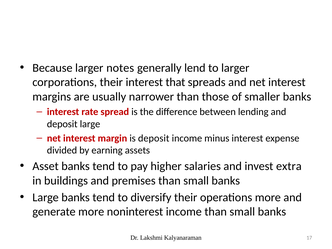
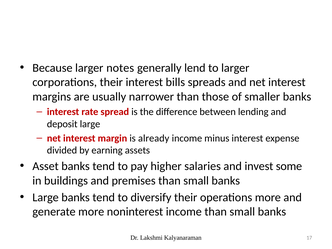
that: that -> bills (175, 82)
is deposit: deposit -> already (154, 138)
extra: extra -> some (289, 166)
